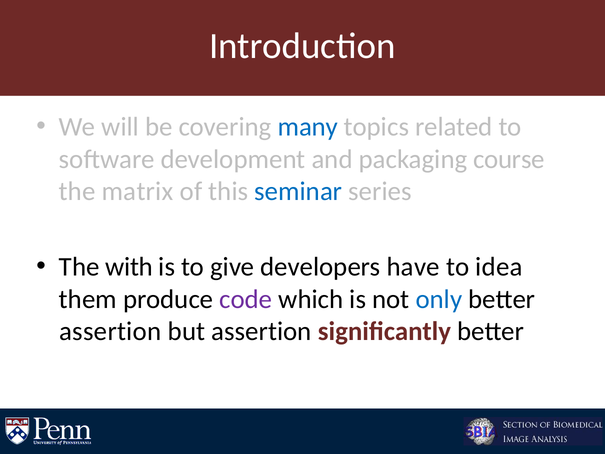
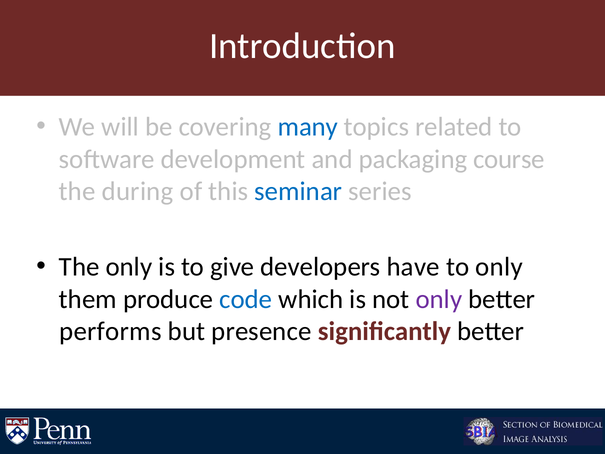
matrix: matrix -> during (138, 191)
The with: with -> only (129, 267)
to idea: idea -> only (499, 267)
code colour: purple -> blue (246, 299)
only colour: blue -> purple (439, 299)
assertion: assertion -> performs (110, 331)
but assertion: assertion -> presence (261, 331)
